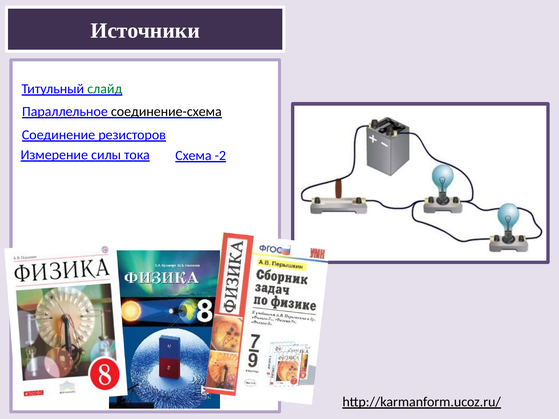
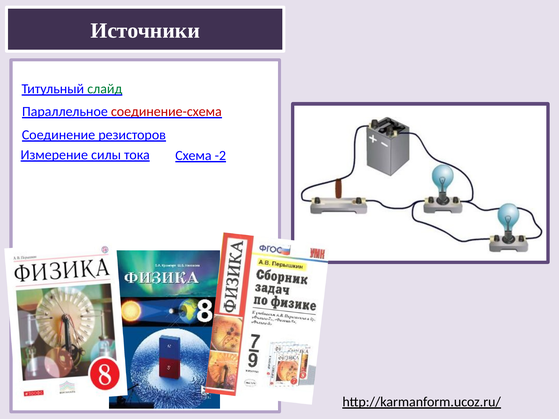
соединение-схема colour: black -> red (166, 112)
